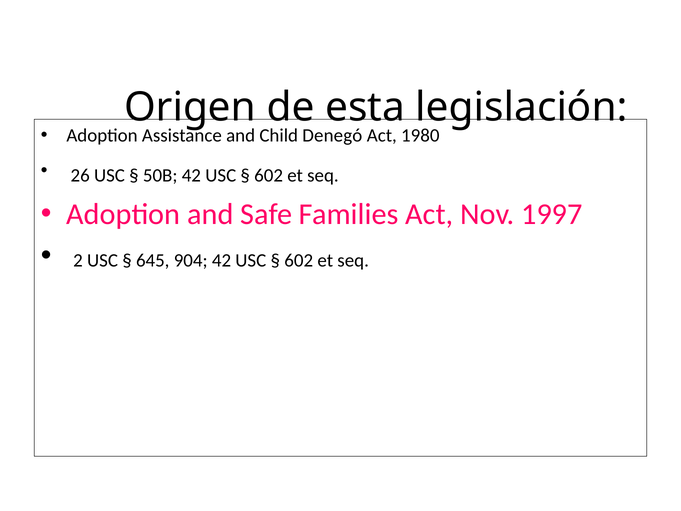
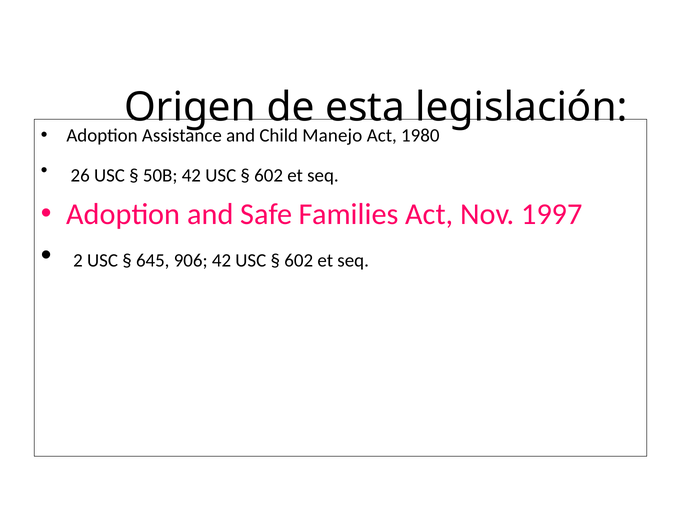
Denegó: Denegó -> Manejo (332, 135)
904: 904 -> 906 (191, 260)
